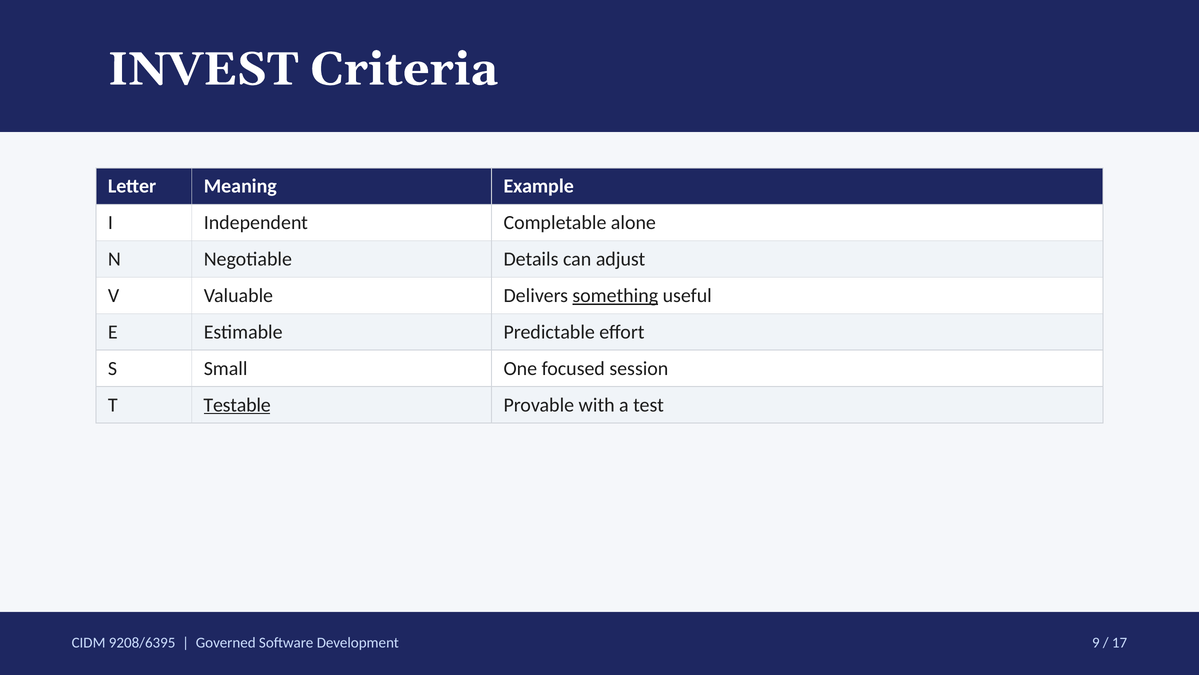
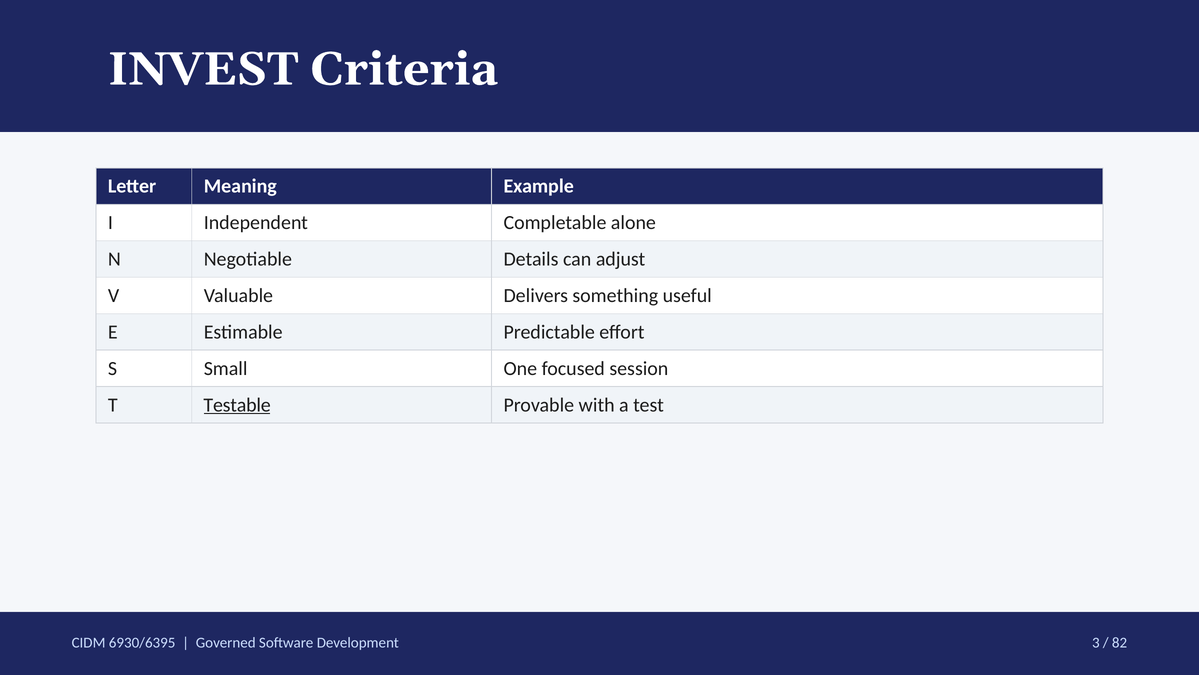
something underline: present -> none (615, 295)
9208/6395: 9208/6395 -> 6930/6395 (142, 642)
9: 9 -> 3 (1096, 642)
17: 17 -> 82 (1120, 642)
